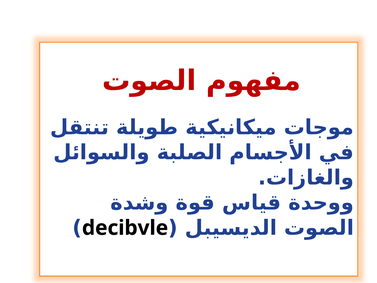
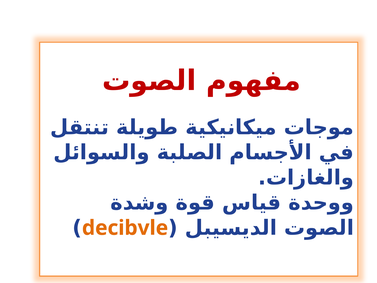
decibvle colour: black -> orange (125, 228)
